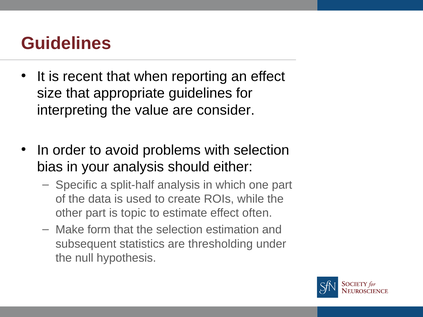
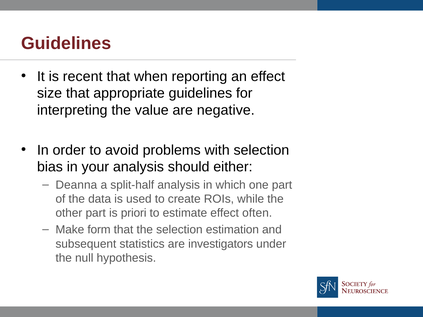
consider: consider -> negative (226, 110)
Specific: Specific -> Deanna (76, 185)
topic: topic -> priori (134, 213)
thresholding: thresholding -> investigators (221, 244)
